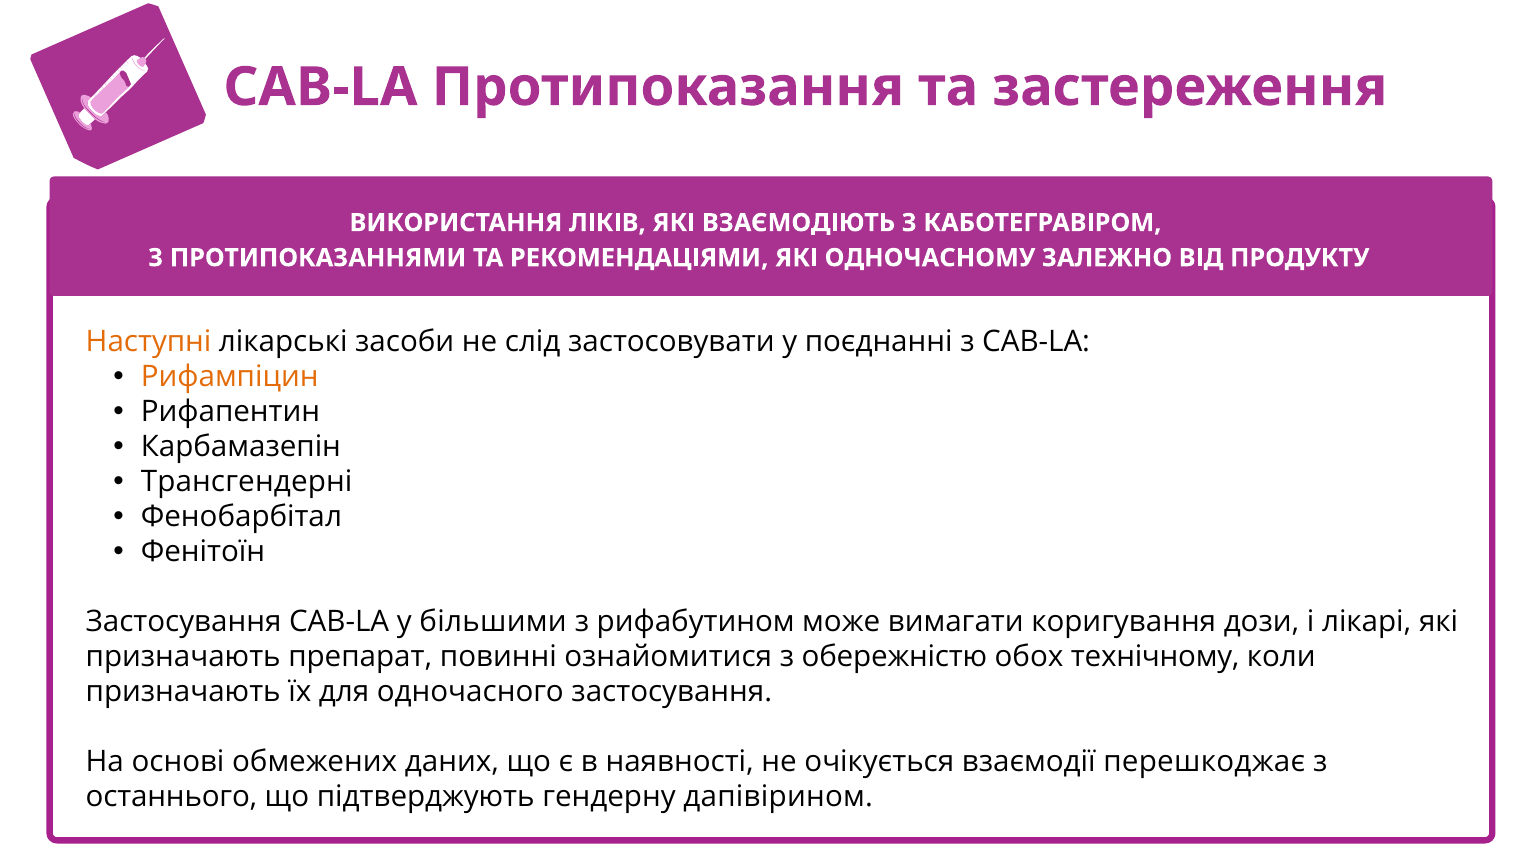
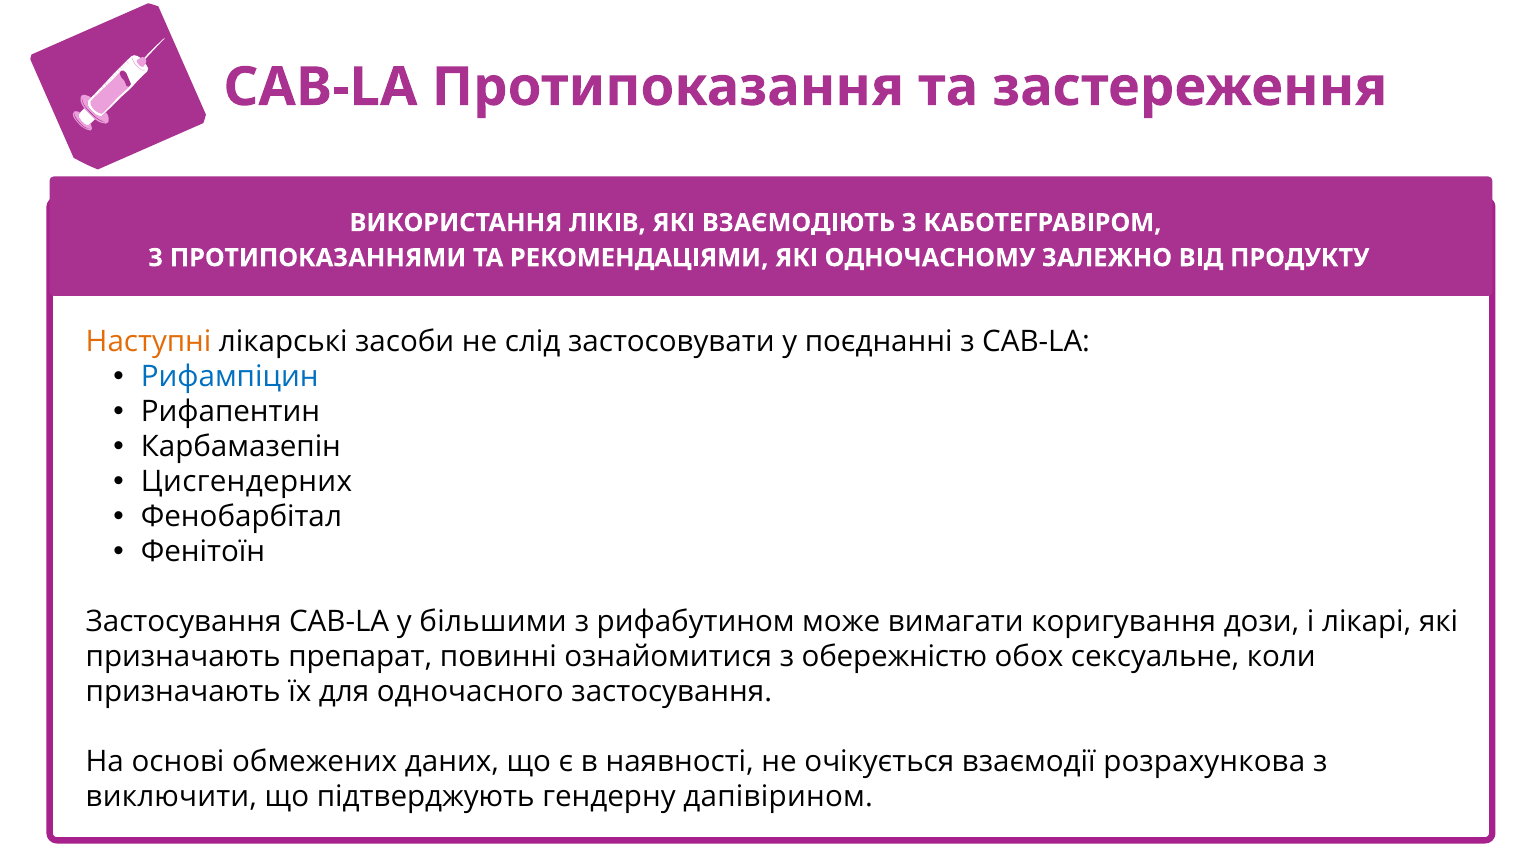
Рифампіцин colour: orange -> blue (230, 377)
Трансгендерні: Трансгендерні -> Цисгендерних (247, 482)
технічному: технічному -> сексуальне (1155, 657)
перешкоджає: перешкоджає -> розрахункова (1204, 762)
останнього: останнього -> виключити (171, 797)
